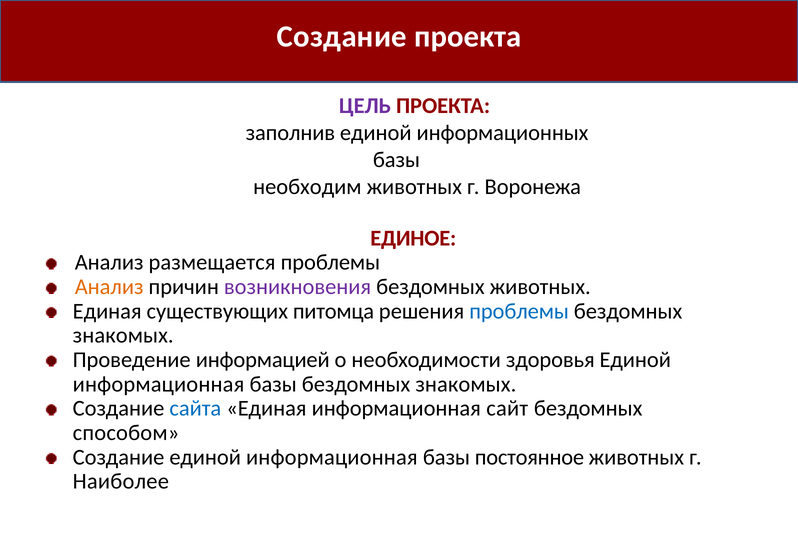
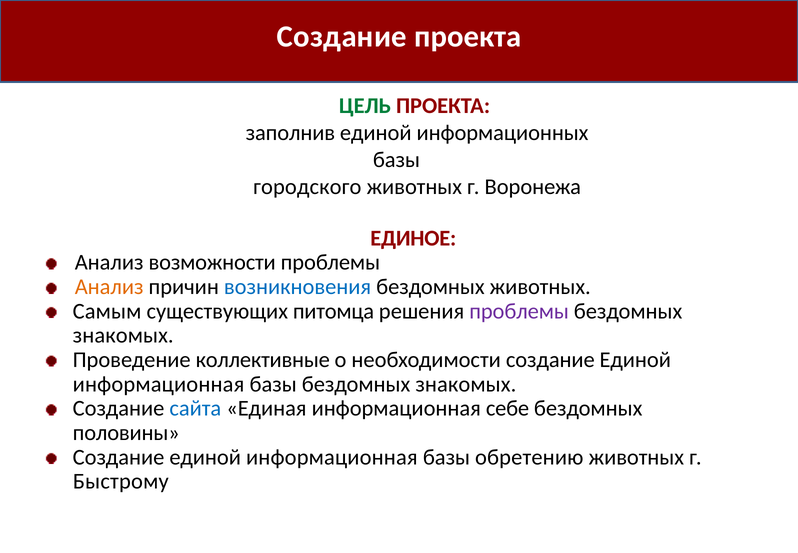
ЦЕЛЬ colour: purple -> green (365, 106)
необходим: необходим -> городского (307, 187)
размещается: размещается -> возможности (212, 262)
возникновения colour: purple -> blue (298, 287)
Единая: Единая -> Самым (107, 311)
проблемы colour: blue -> purple (519, 311)
информацией: информацией -> коллективные (263, 359)
необходимости здоровья: здоровья -> создание (550, 359)
сайт: сайт -> себе (507, 408)
способом: способом -> половины (126, 432)
постоянное: постоянное -> обретению (529, 457)
Наиболее: Наиболее -> Быстрому (121, 481)
